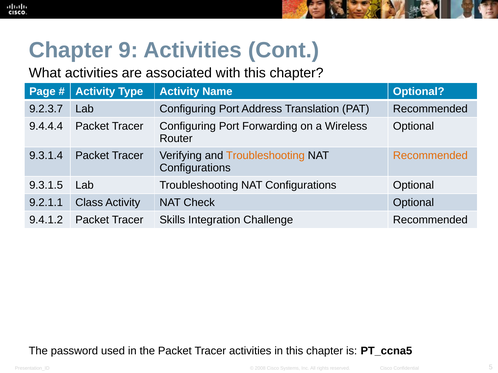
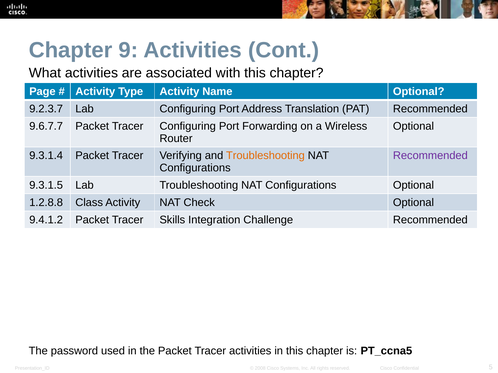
9.4.4.4: 9.4.4.4 -> 9.6.7.7 (46, 126)
Recommended colour: orange -> purple (430, 156)
9.2.1.1: 9.2.1.1 -> 1.2.8.8 (46, 203)
